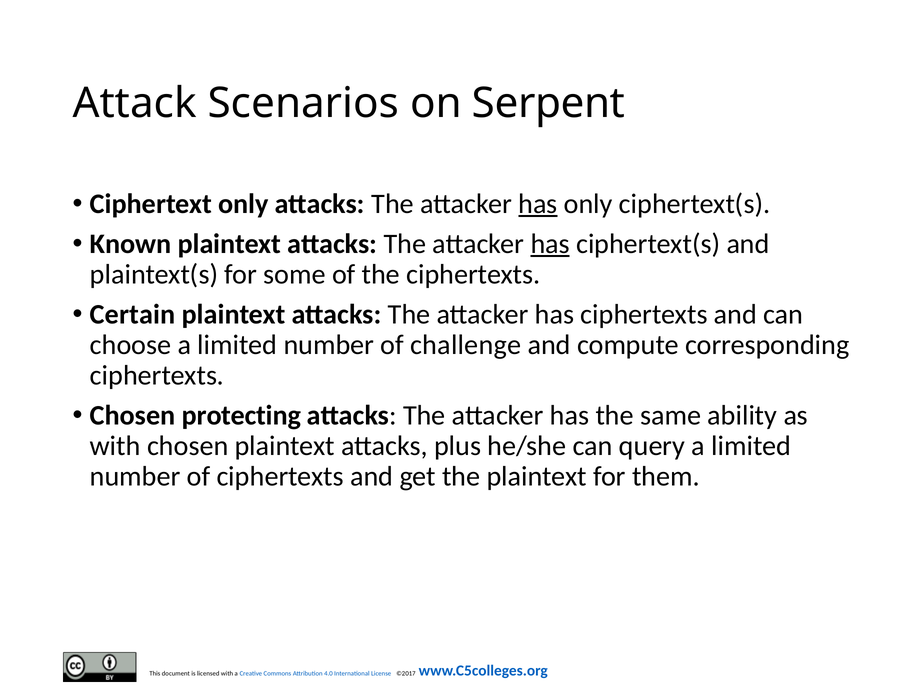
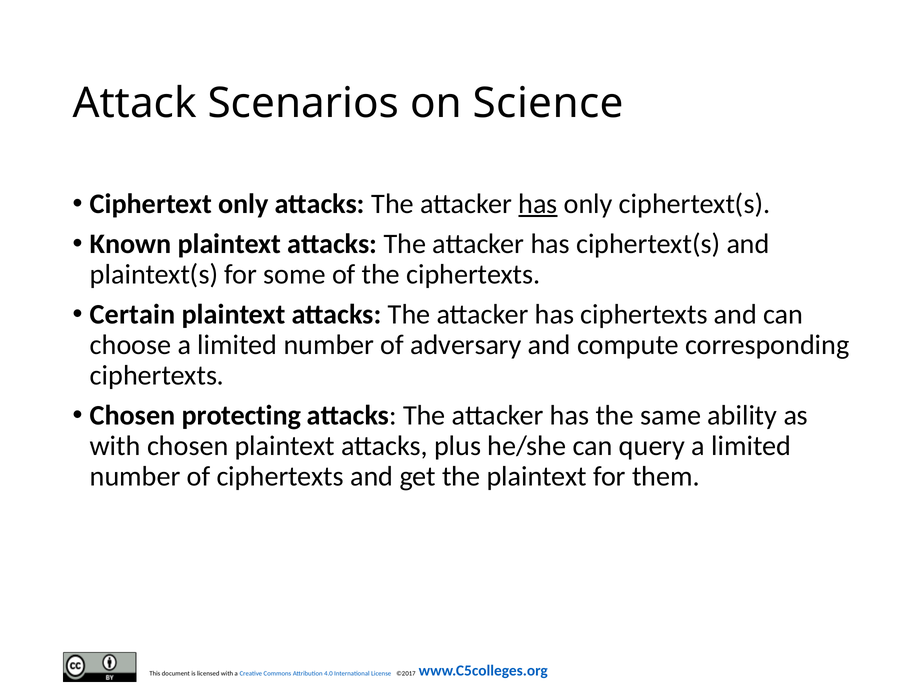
Serpent: Serpent -> Science (548, 103)
has underline: present -> none (550, 244)
challenge: challenge -> adversary (466, 345)
